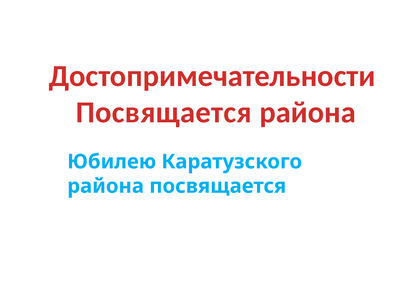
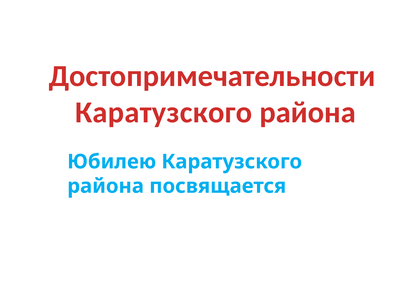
Посвящается: Посвящается -> Каратузского (164, 113)
